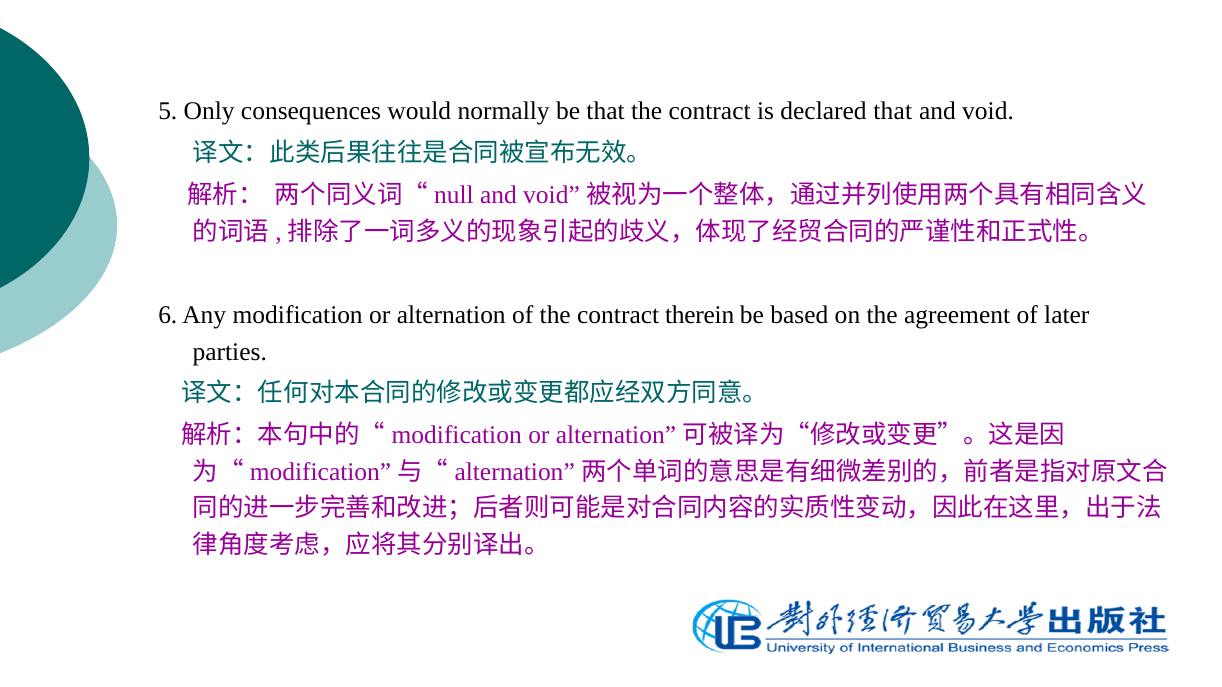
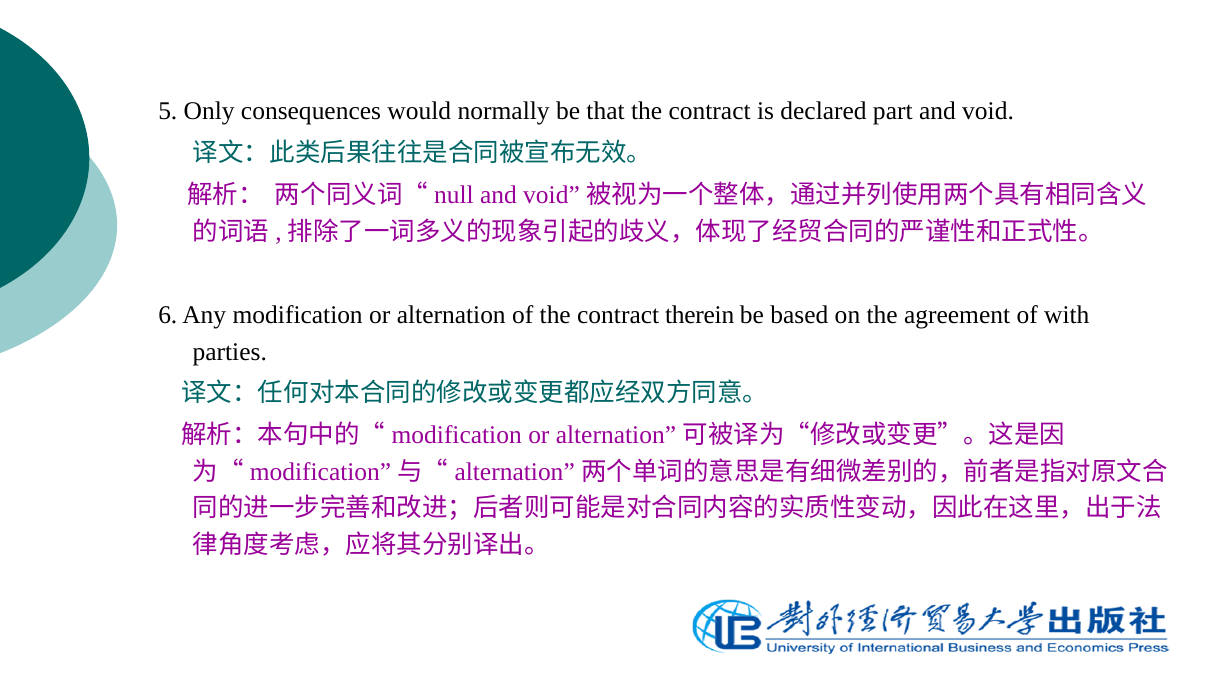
declared that: that -> part (893, 112)
later: later -> with (1067, 315)
